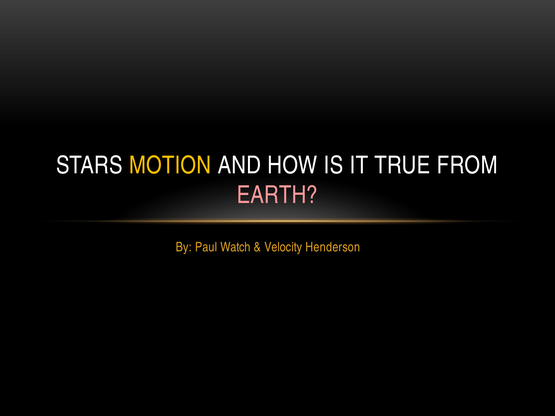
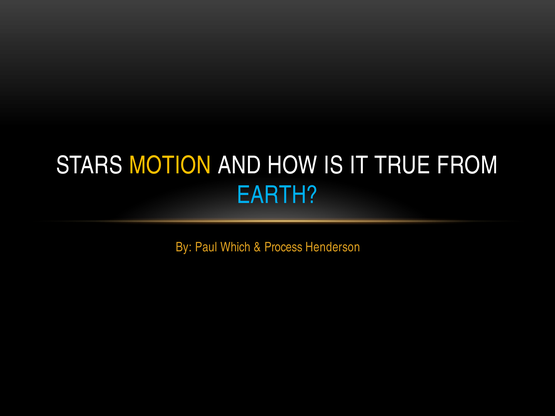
EARTH colour: pink -> light blue (277, 195)
Watch: Watch -> Which (236, 247)
Velocity: Velocity -> Process (283, 247)
